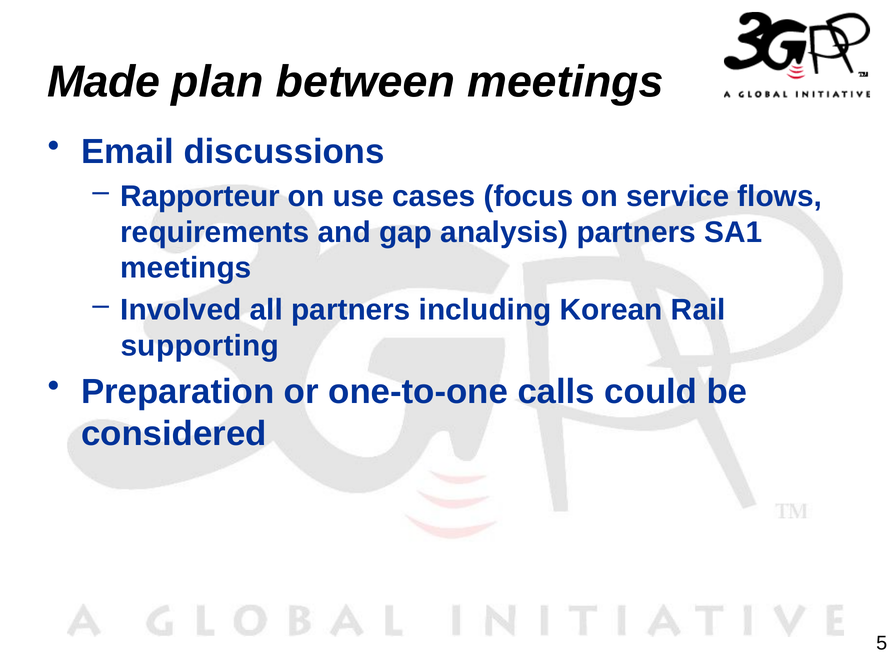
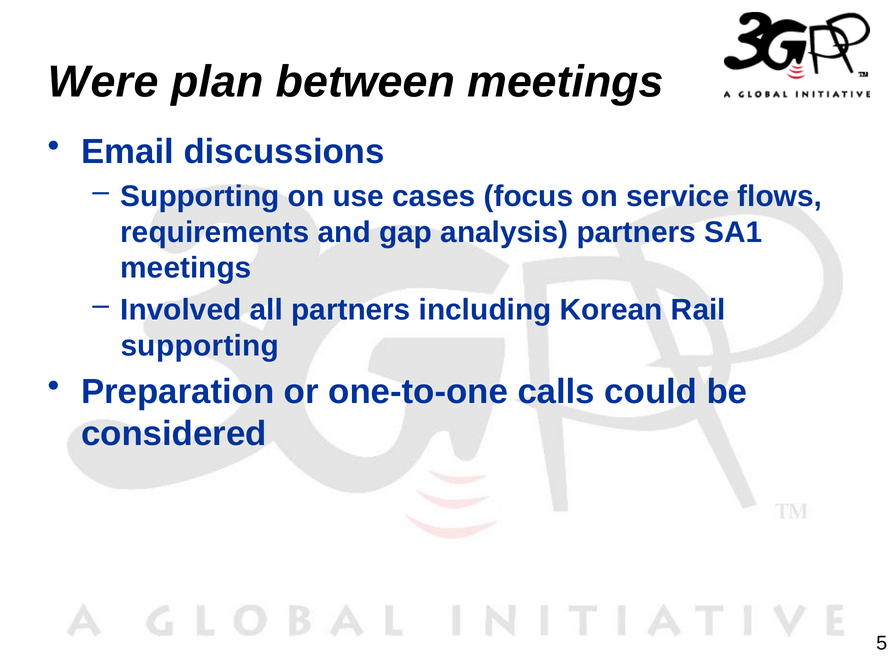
Made: Made -> Were (103, 82)
Rapporteur: Rapporteur -> Supporting (200, 196)
